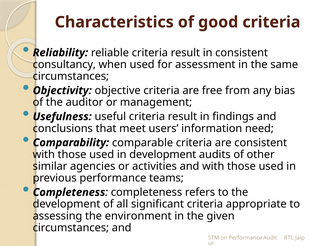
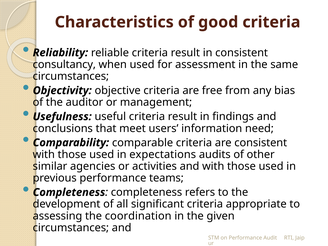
in development: development -> expectations (163, 154)
environment: environment -> coordination (138, 216)
